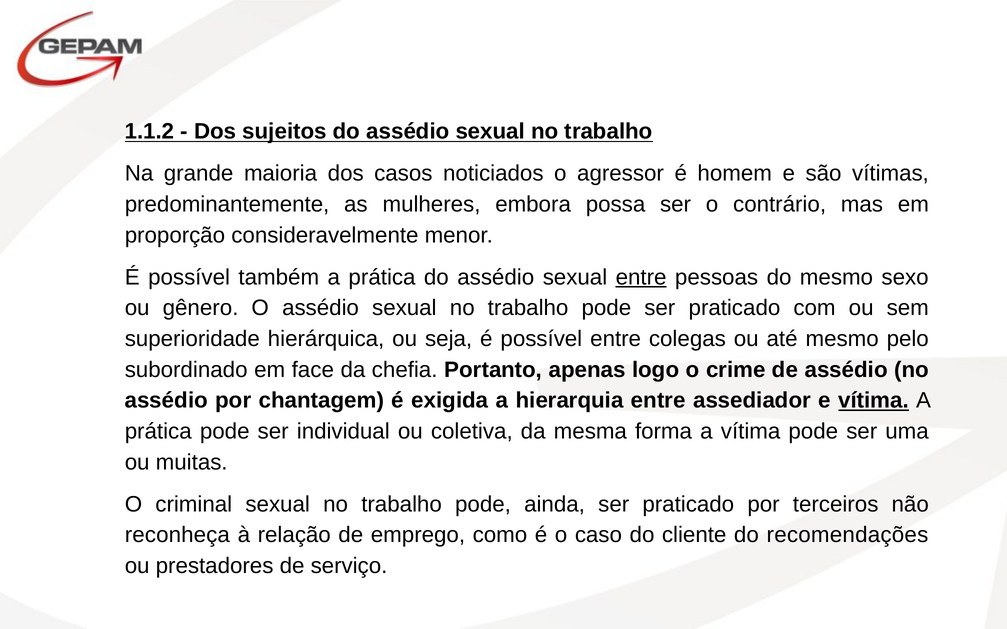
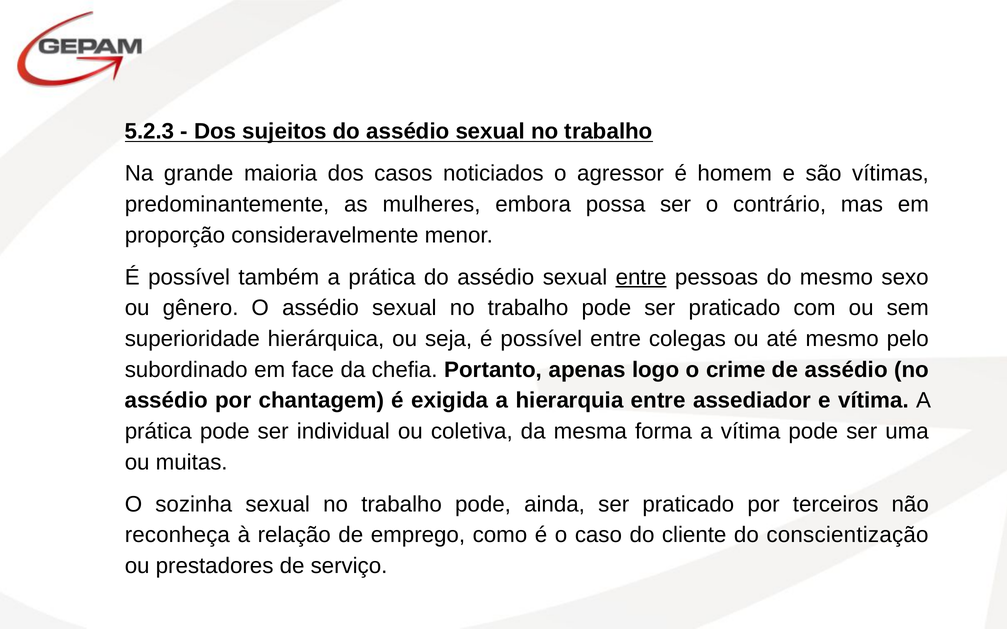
1.1.2: 1.1.2 -> 5.2.3 (150, 132)
vítima underline: present -> none (874, 401)
criminal: criminal -> sozinha (194, 505)
recomendações: recomendações -> conscientização (847, 535)
